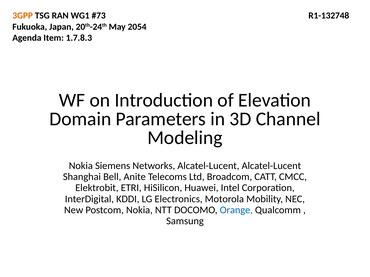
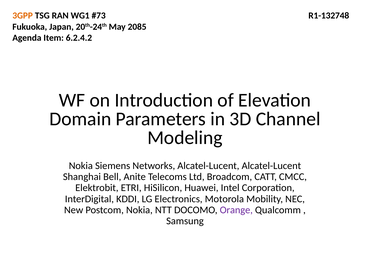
2054: 2054 -> 2085 (137, 27)
1.7.8.3: 1.7.8.3 -> 6.2.4.2 (79, 38)
Orange colour: blue -> purple (236, 210)
